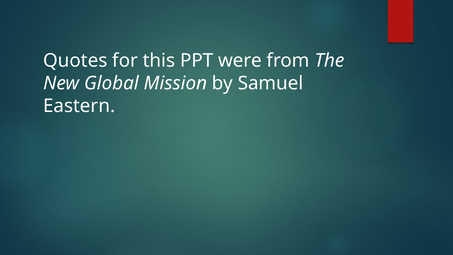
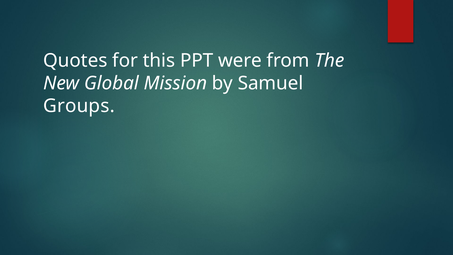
Eastern: Eastern -> Groups (79, 106)
